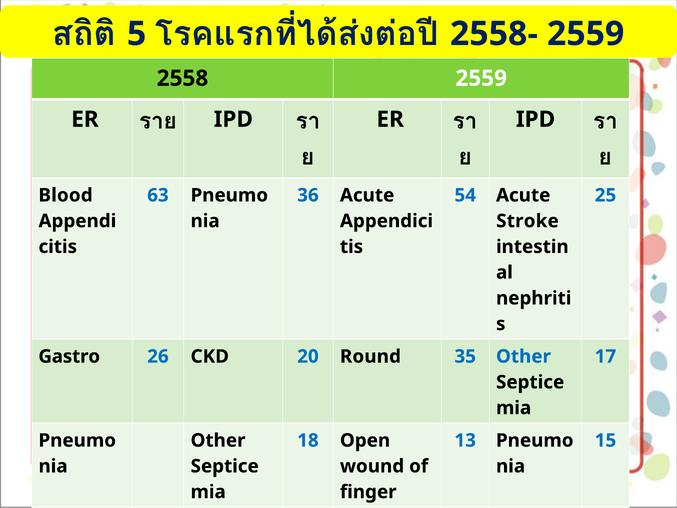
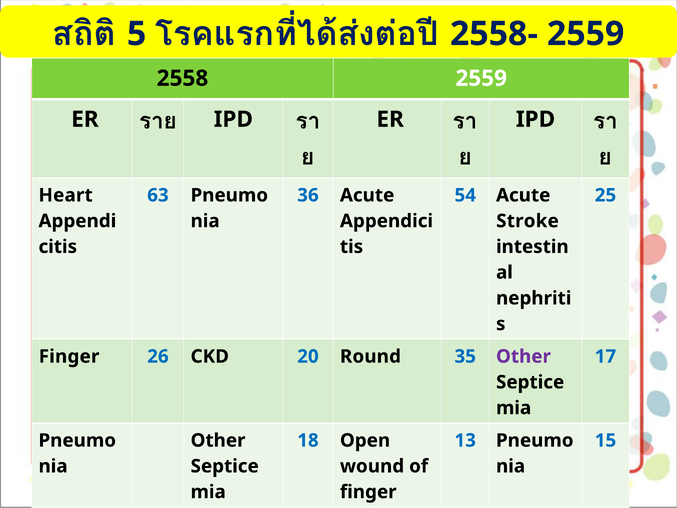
Blood: Blood -> Heart (66, 195)
Gastro: Gastro -> Finger (69, 356)
Other colour: blue -> purple (523, 356)
